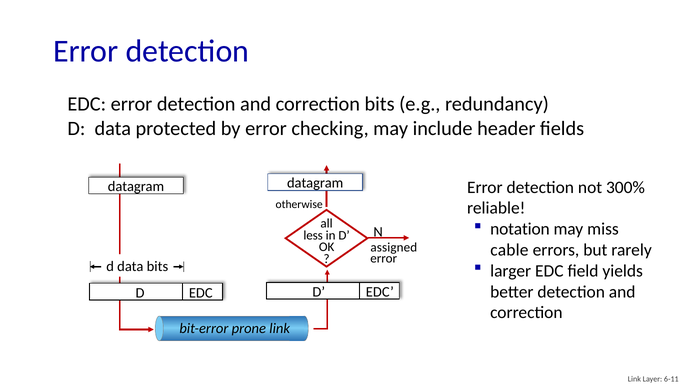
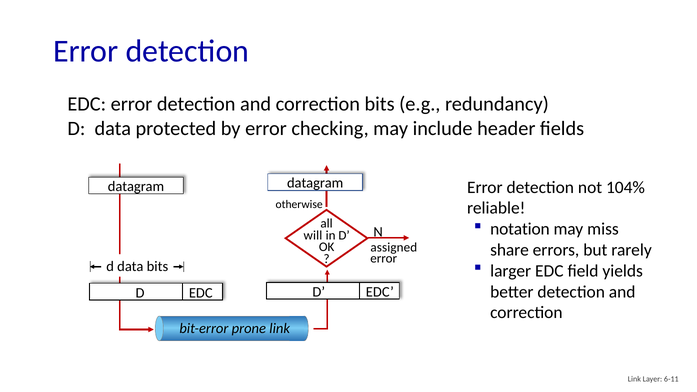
300%: 300% -> 104% (625, 187)
less: less -> will (313, 235)
cable: cable -> share (510, 250)
